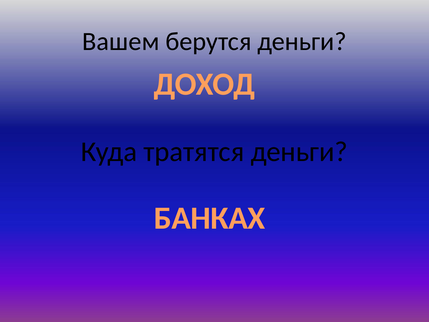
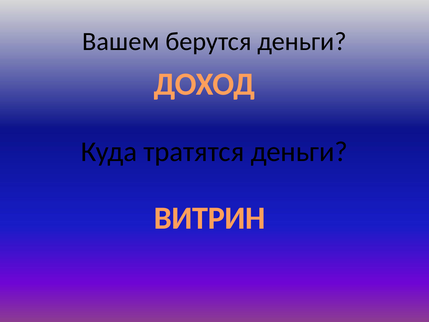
БАНКАХ: БАНКАХ -> ВИТРИН (210, 218)
